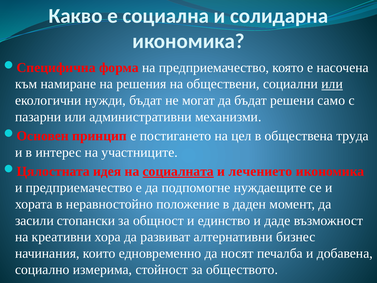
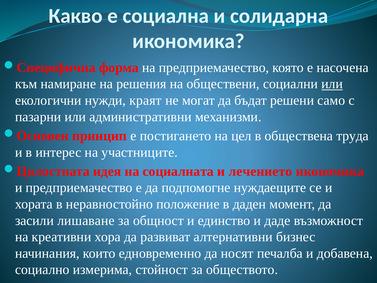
нужди бъдат: бъдат -> краят (146, 100)
социалната underline: present -> none (178, 171)
стопански: стопански -> лишаване (86, 220)
